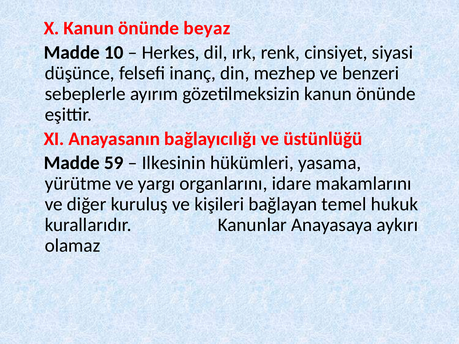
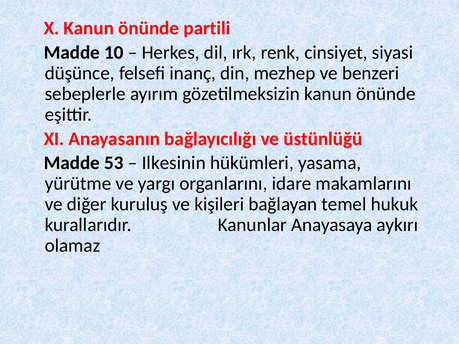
beyaz: beyaz -> partili (207, 28)
59: 59 -> 53 (114, 163)
